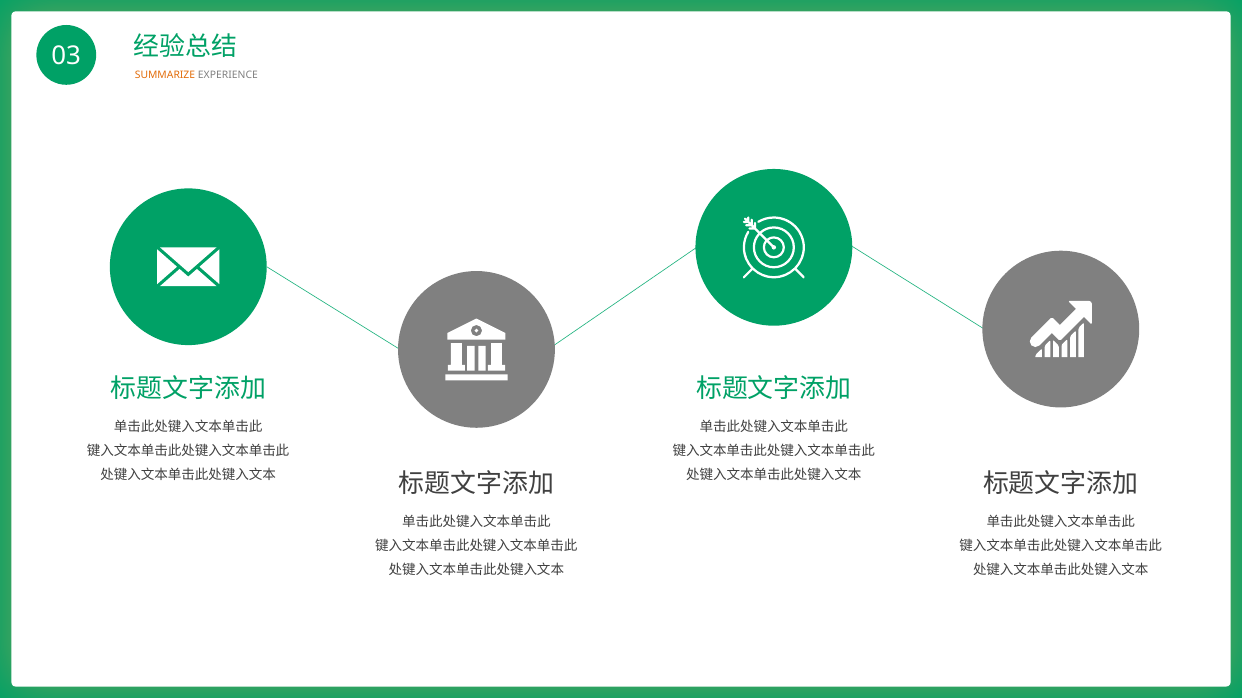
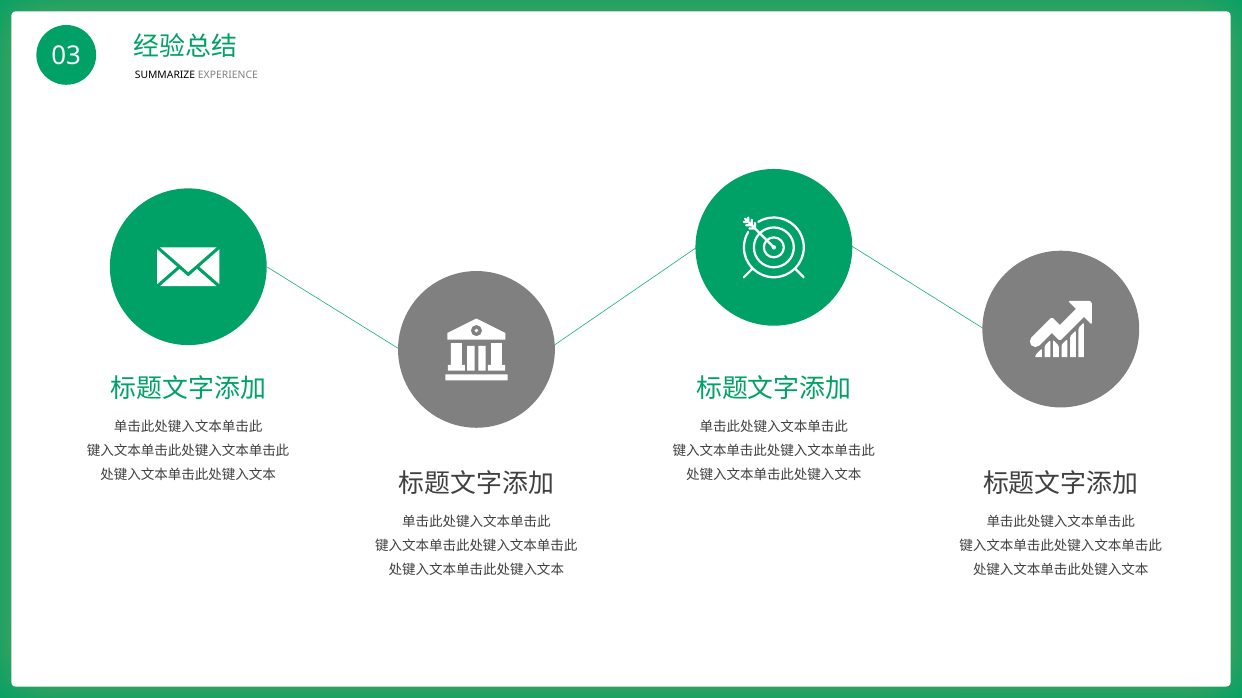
SUMMARIZE colour: orange -> black (165, 76)
